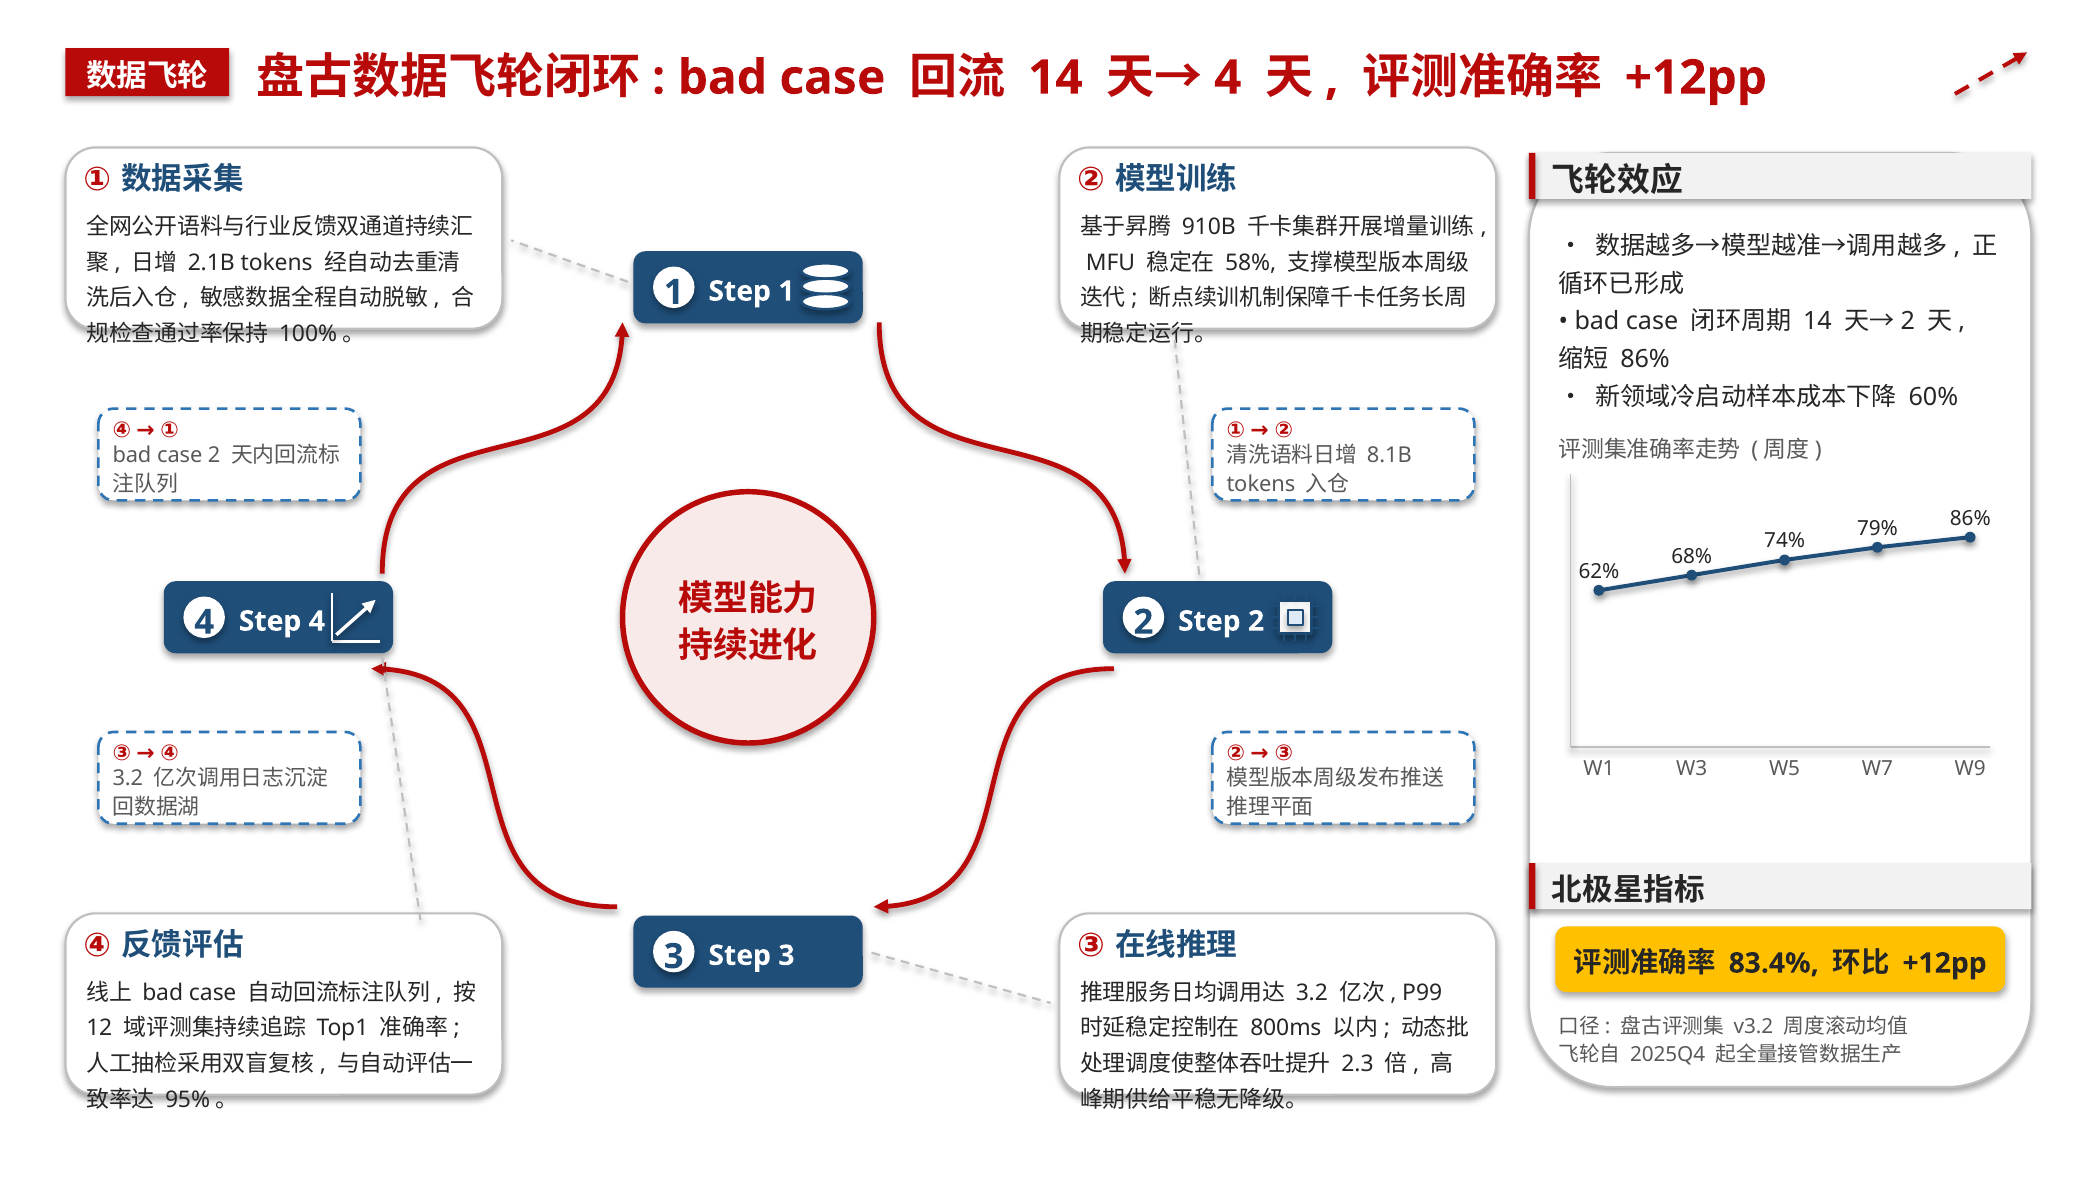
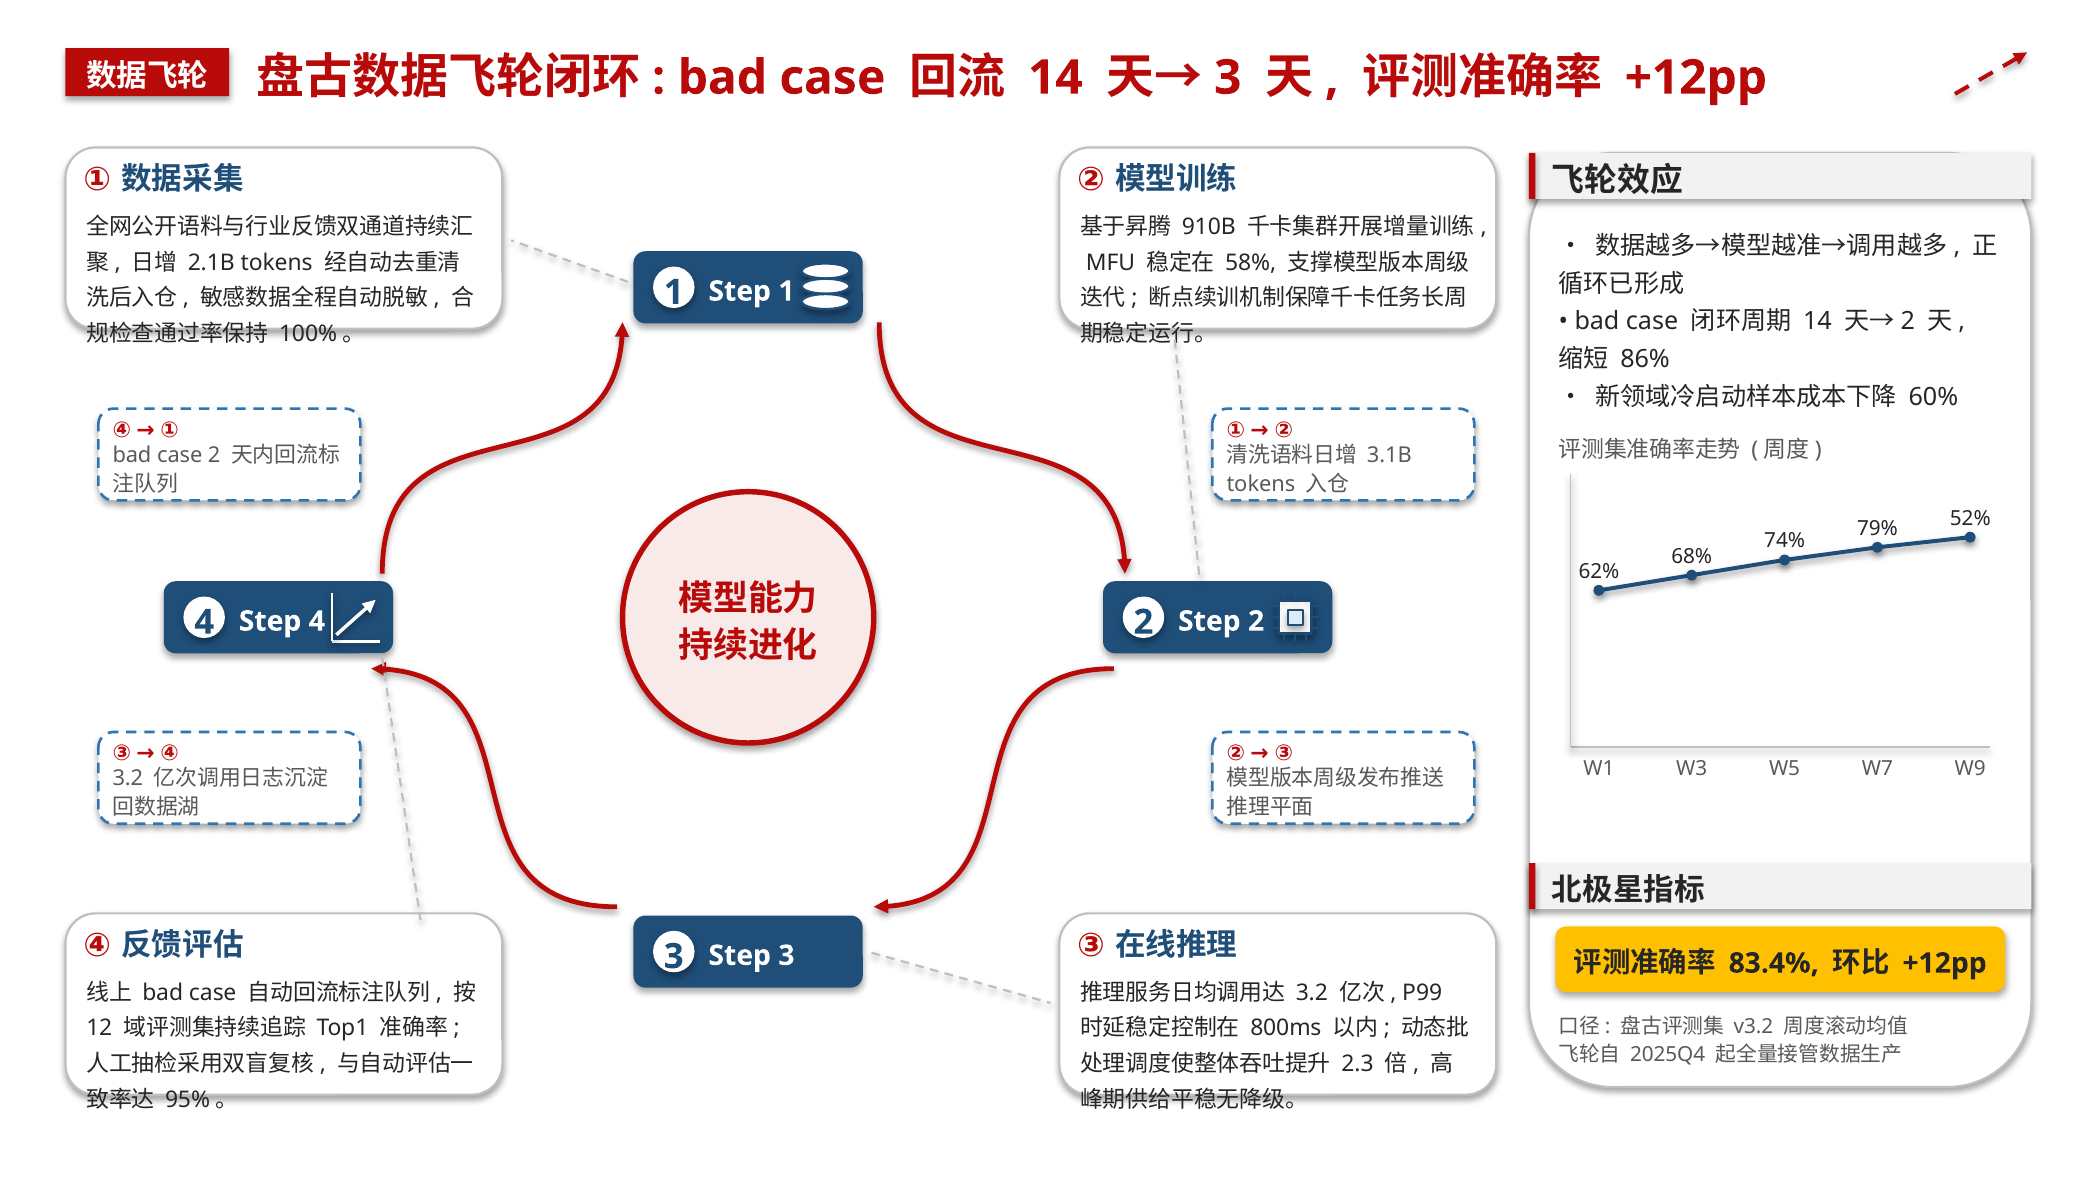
4: 4 -> 3 (1228, 78)
8.1B: 8.1B -> 3.1B (1389, 455)
86%: 86% -> 52% (1970, 518)
